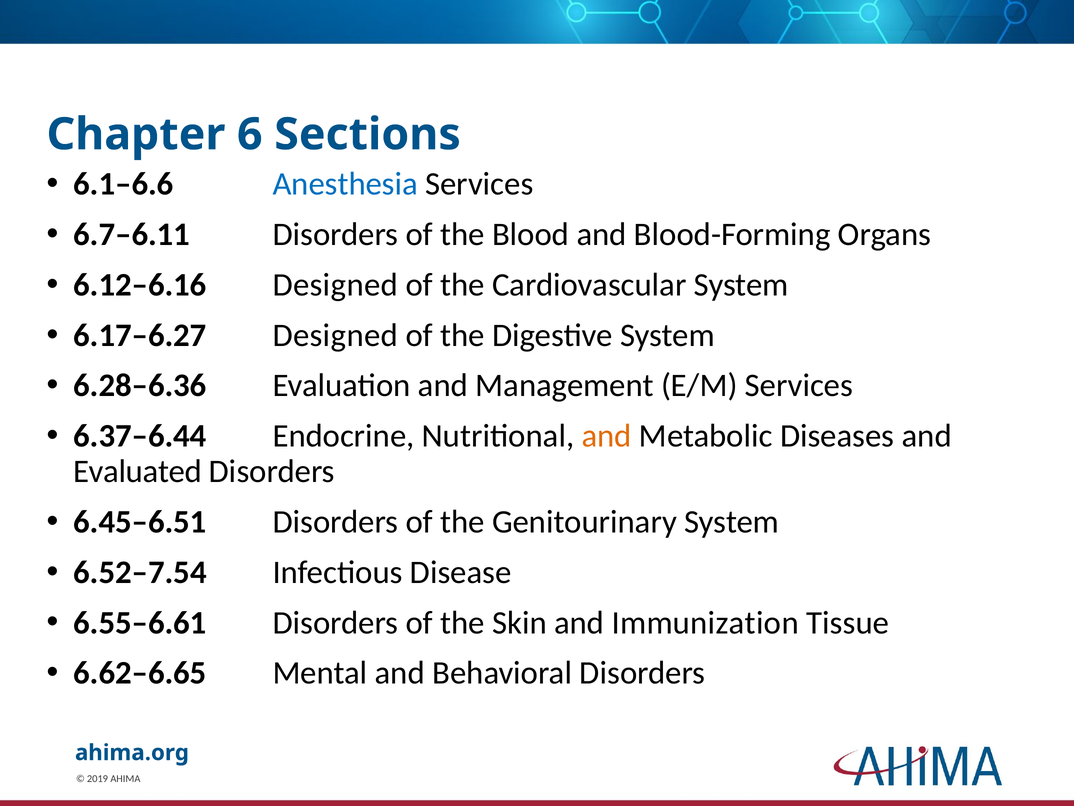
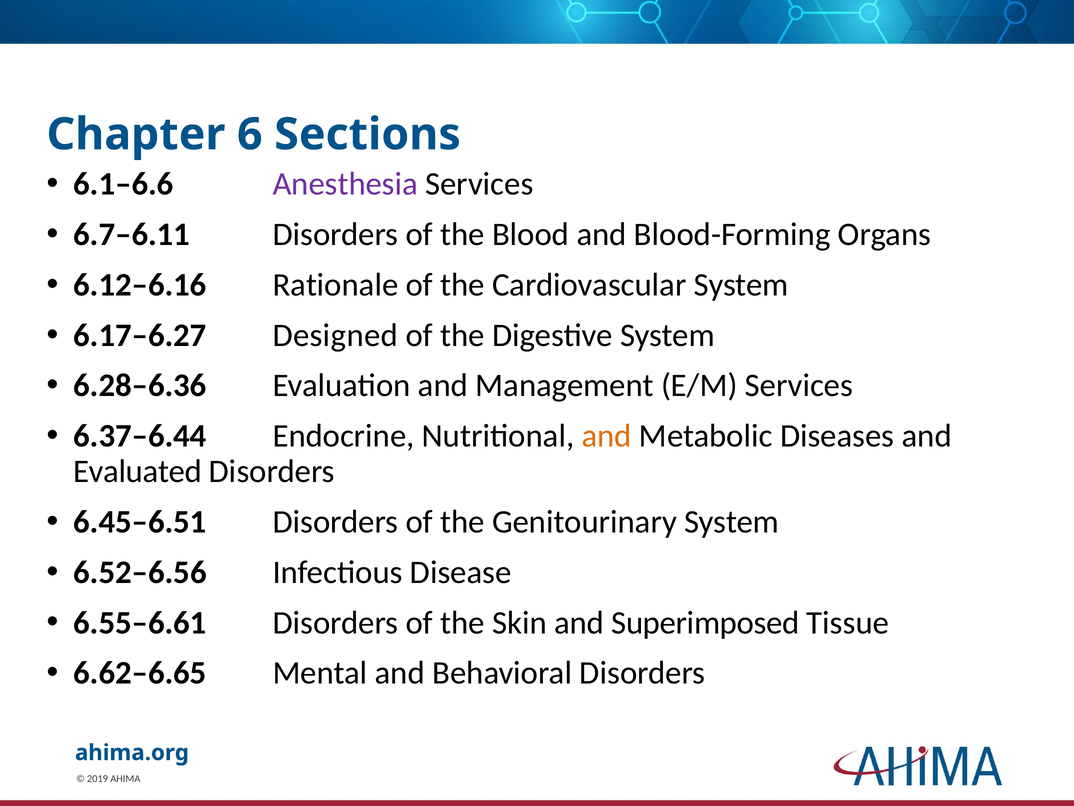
Anesthesia colour: blue -> purple (345, 184)
6.12–6.16 Designed: Designed -> Rationale (335, 285)
6.52–7.54: 6.52–7.54 -> 6.52–6.56 (140, 572)
Immunization: Immunization -> Superimposed (705, 622)
